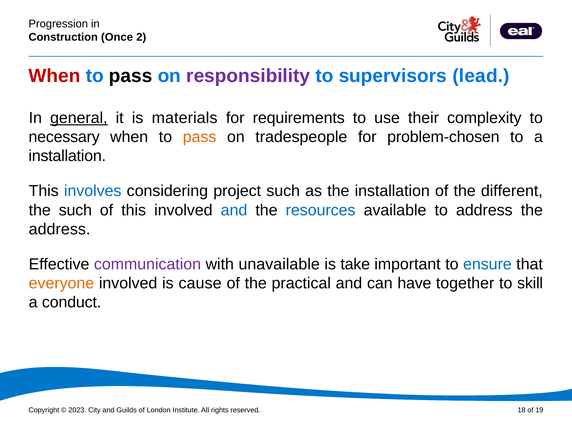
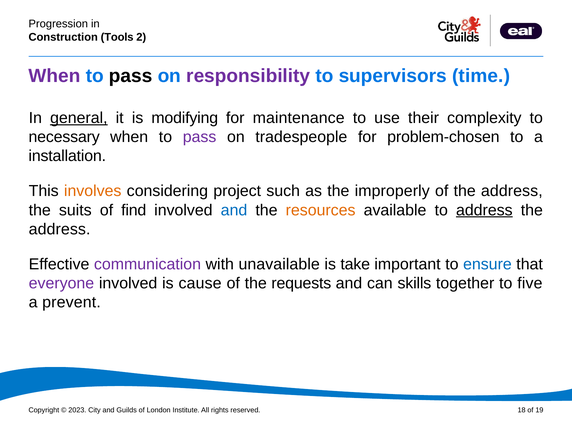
Once: Once -> Tools (117, 37)
When colour: red -> purple (55, 76)
lead: lead -> time (481, 76)
materials: materials -> modifying (185, 118)
requirements: requirements -> maintenance (299, 118)
pass colour: orange -> purple (200, 137)
involves colour: blue -> orange (93, 191)
the installation: installation -> improperly (392, 191)
of the different: different -> address (512, 191)
the such: such -> suits (75, 210)
of this: this -> find (134, 210)
resources colour: blue -> orange (321, 210)
address underline: none -> present (484, 210)
everyone colour: orange -> purple (61, 283)
practical: practical -> requests (301, 283)
have: have -> skills (414, 283)
skill: skill -> five (530, 283)
conduct: conduct -> prevent (71, 302)
